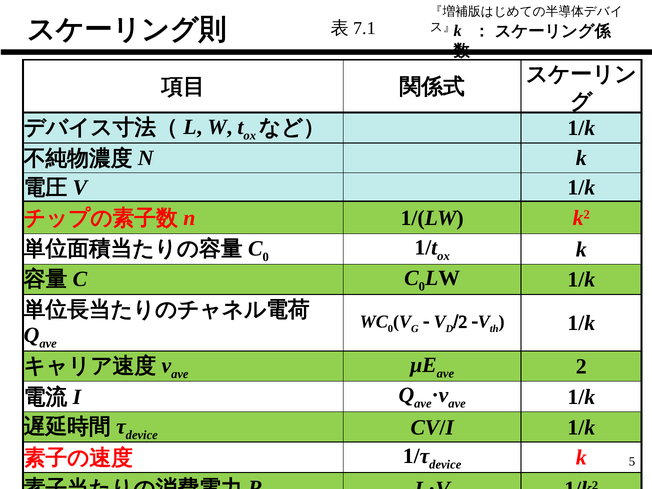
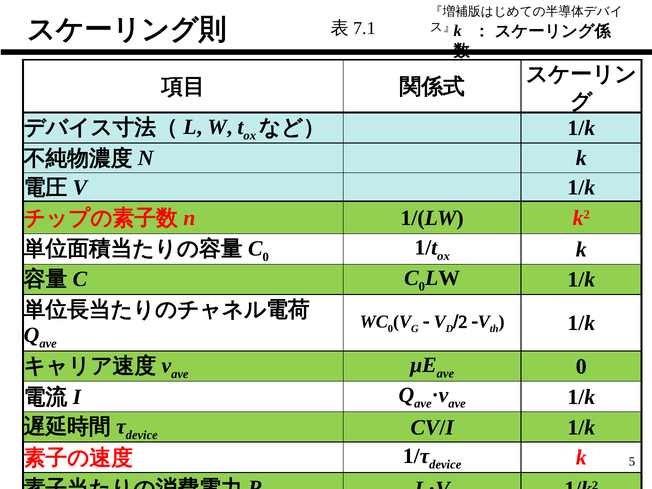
2: 2 -> 0 (581, 367)
